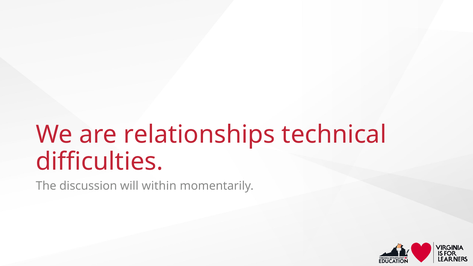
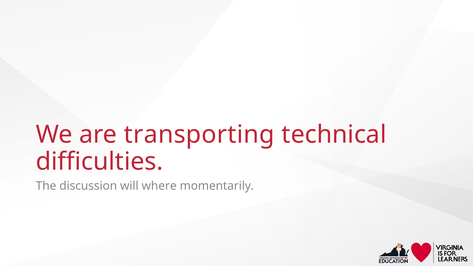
relationships: relationships -> transporting (199, 135)
within: within -> where (159, 186)
